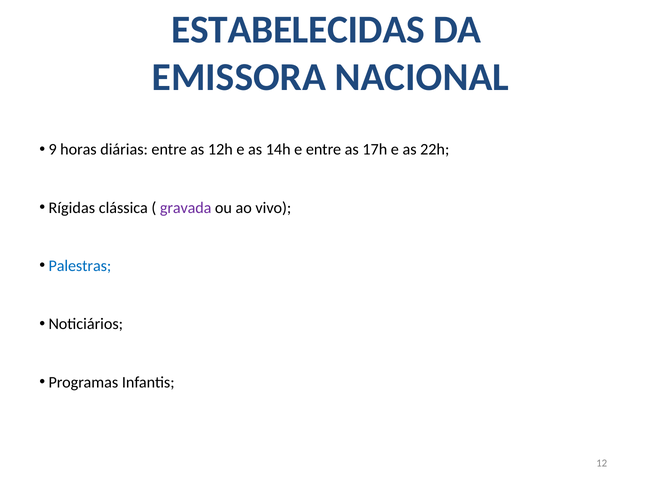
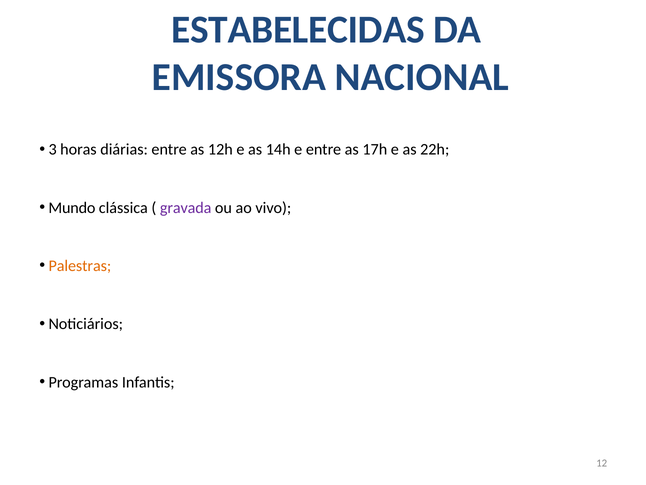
9: 9 -> 3 (53, 149)
Rígidas: Rígidas -> Mundo (72, 208)
Palestras colour: blue -> orange (80, 266)
